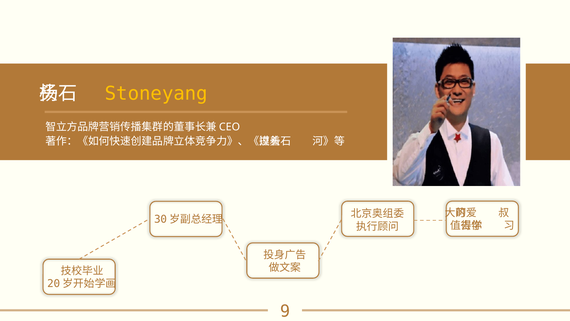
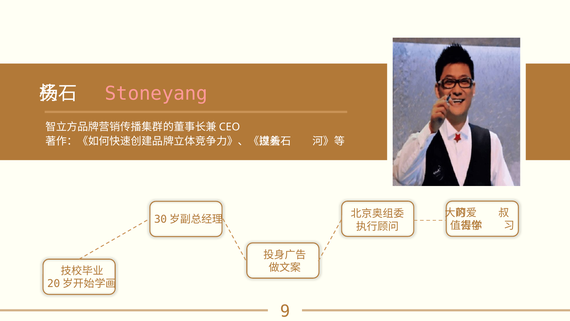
Stoneyang colour: yellow -> pink (156, 94)
